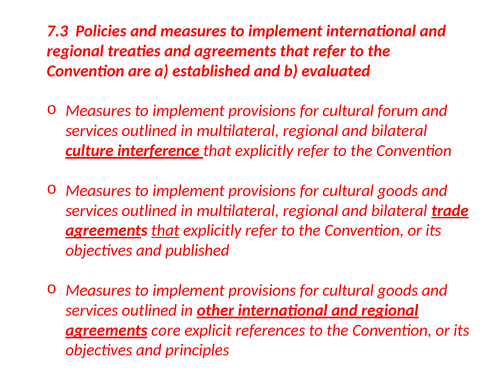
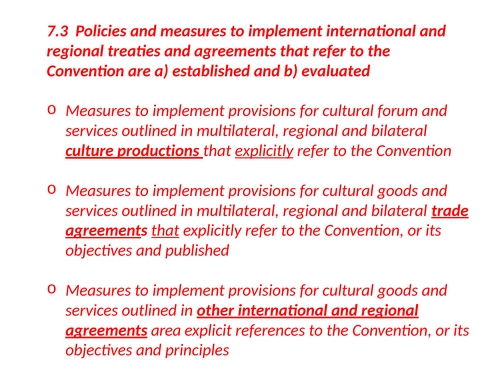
interference: interference -> productions (158, 151)
explicitly underline: none -> present (264, 151)
core: core -> area (166, 330)
